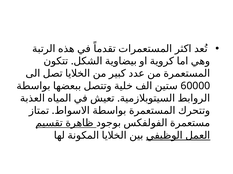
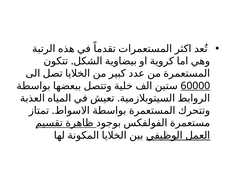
60000 underline: none -> present (195, 86)
